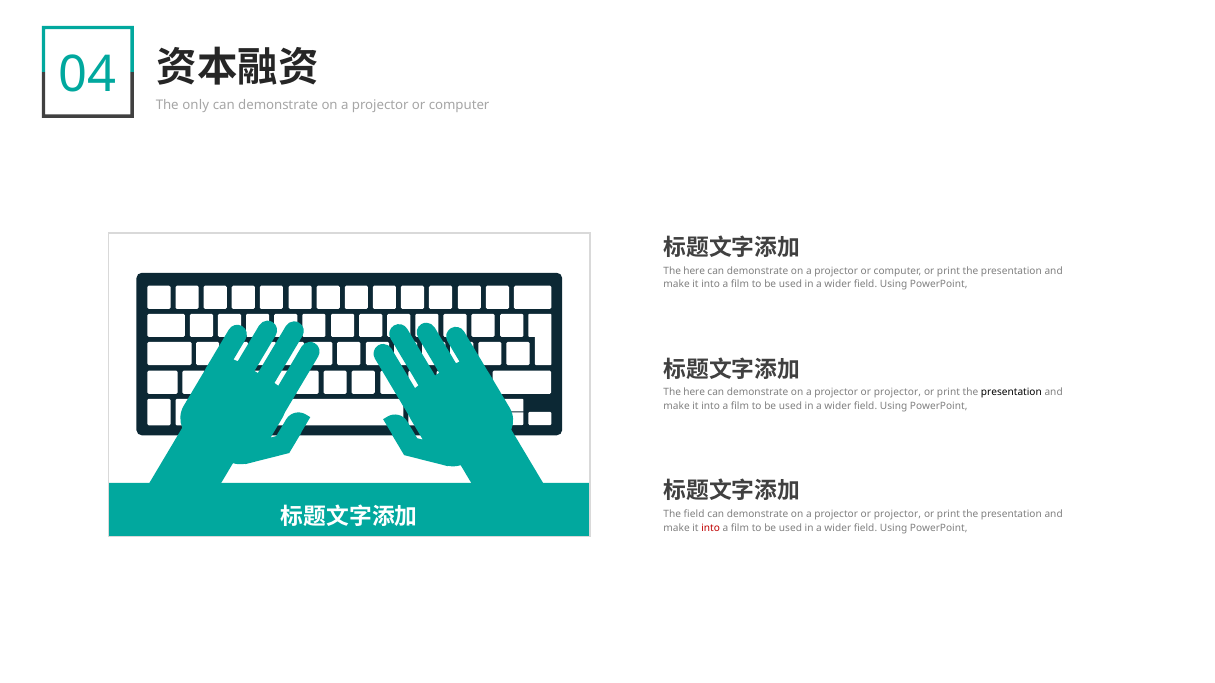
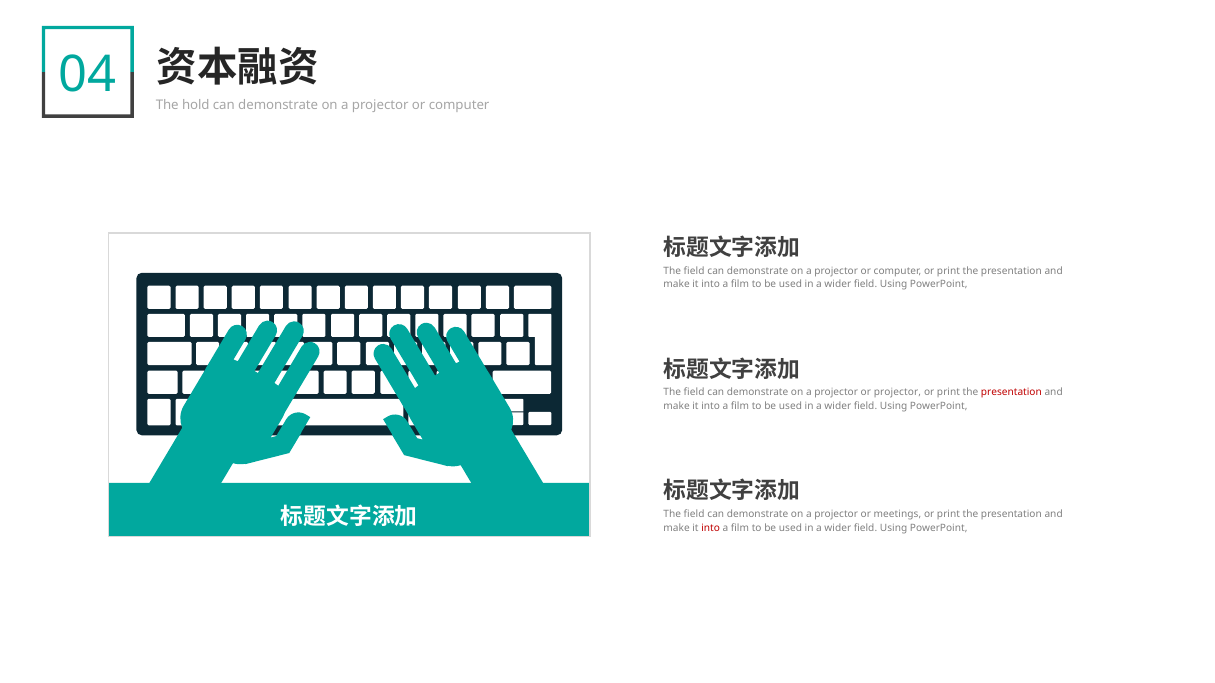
only: only -> hold (196, 105)
here: here -> field (694, 271)
here: here -> field (694, 393)
presentation colour: black -> red (1011, 393)
projector: projector -> meetings (898, 514)
